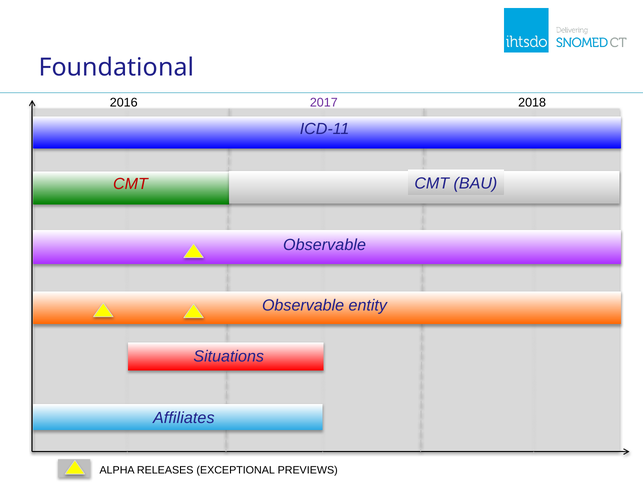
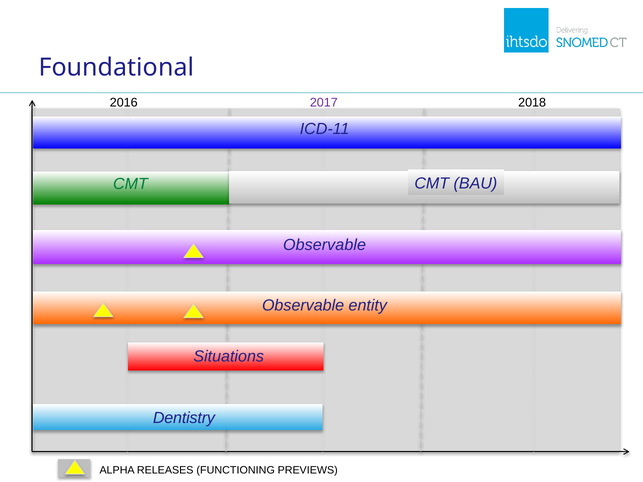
CMT colour: red -> green (130, 184)
Affiliates: Affiliates -> Dentistry (184, 418)
EXCEPTIONAL: EXCEPTIONAL -> FUNCTIONING (236, 471)
